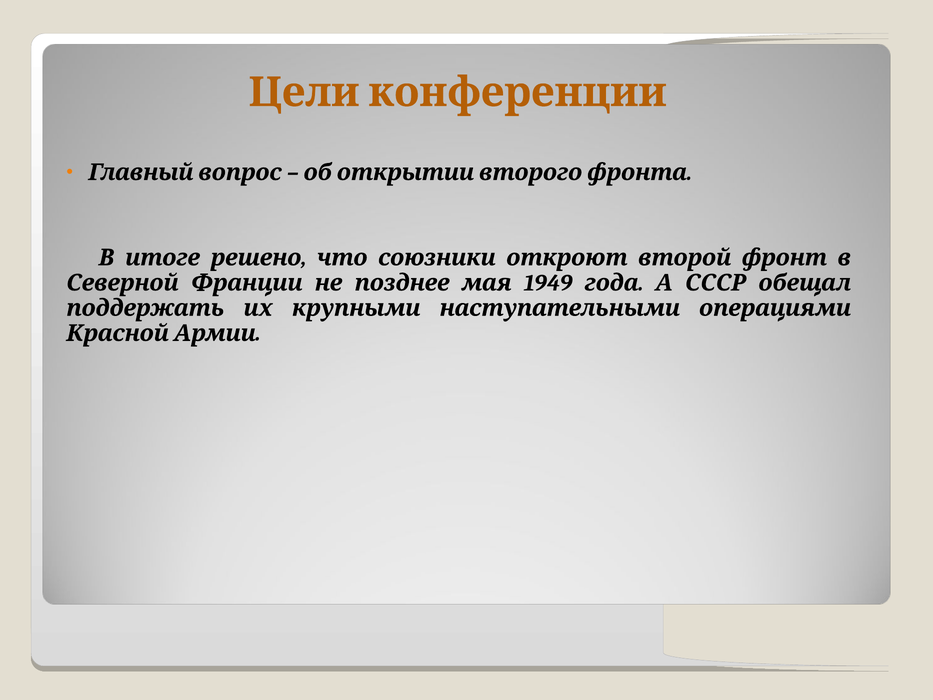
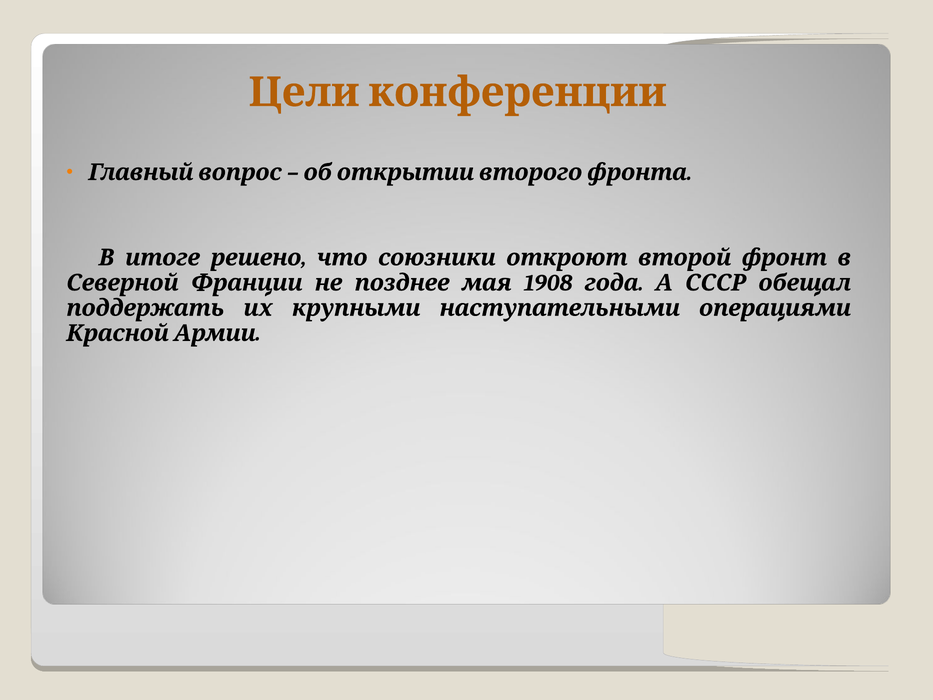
1949: 1949 -> 1908 (548, 283)
